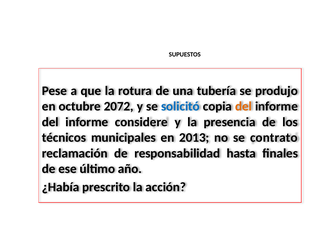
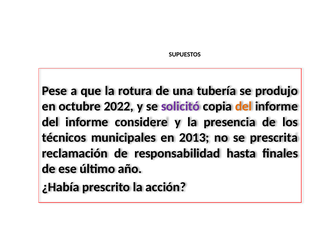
2072: 2072 -> 2022 (119, 106)
solicitó colour: blue -> purple (180, 106)
contrato: contrato -> prescrita (274, 138)
